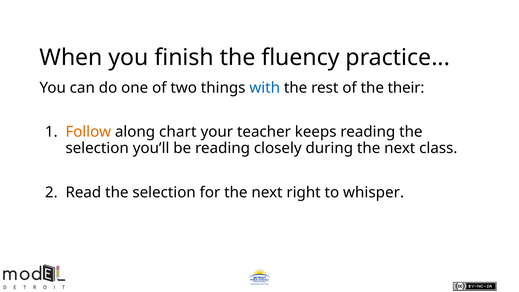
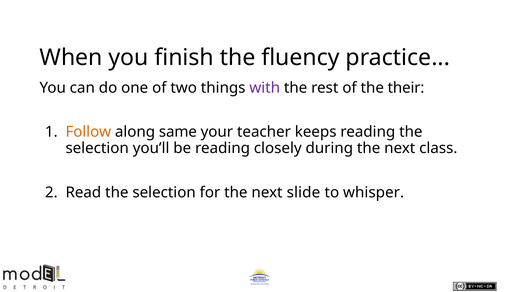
with colour: blue -> purple (265, 88)
chart: chart -> same (178, 132)
right: right -> slide (303, 193)
